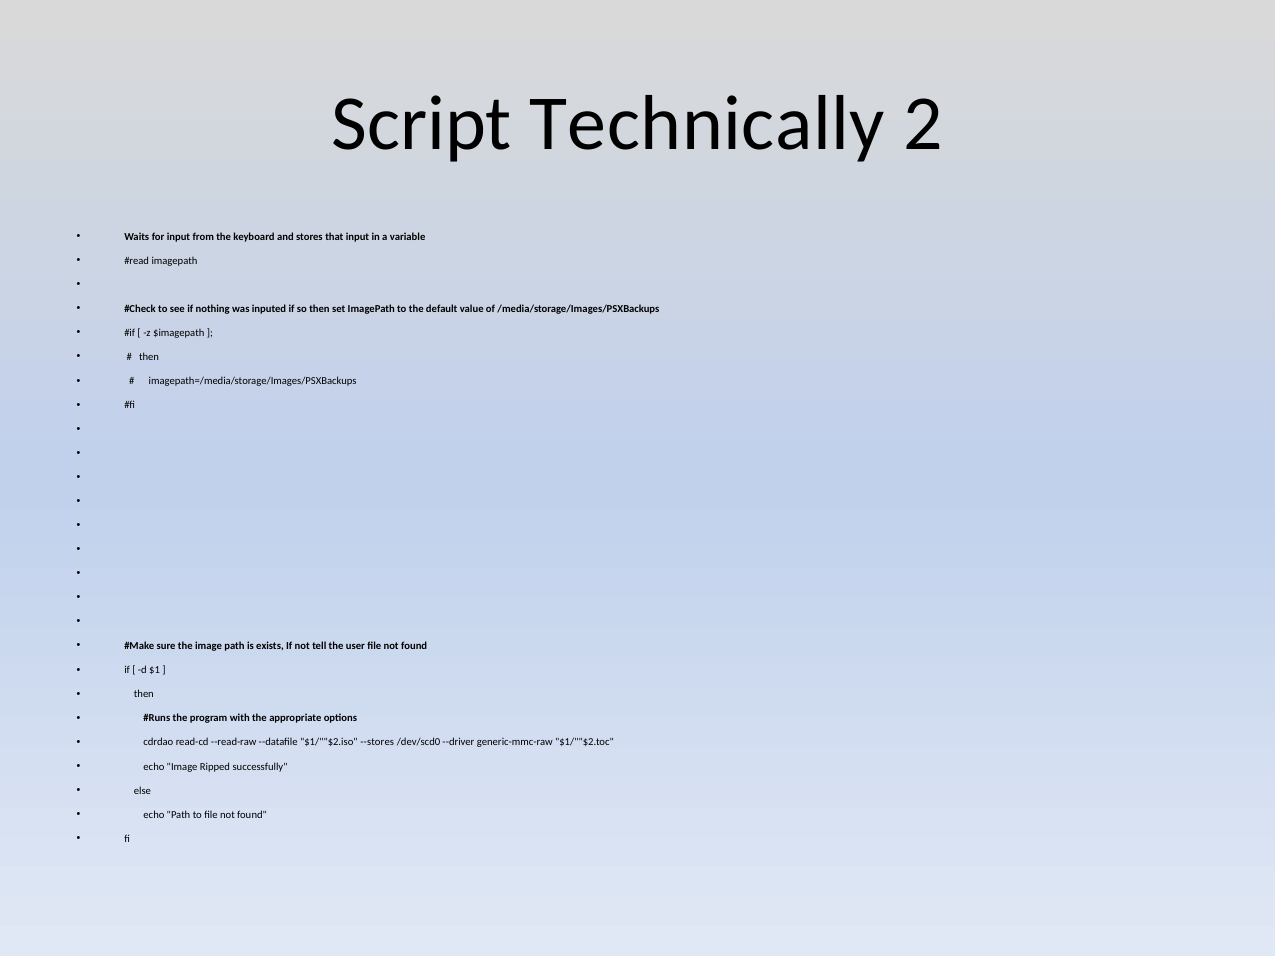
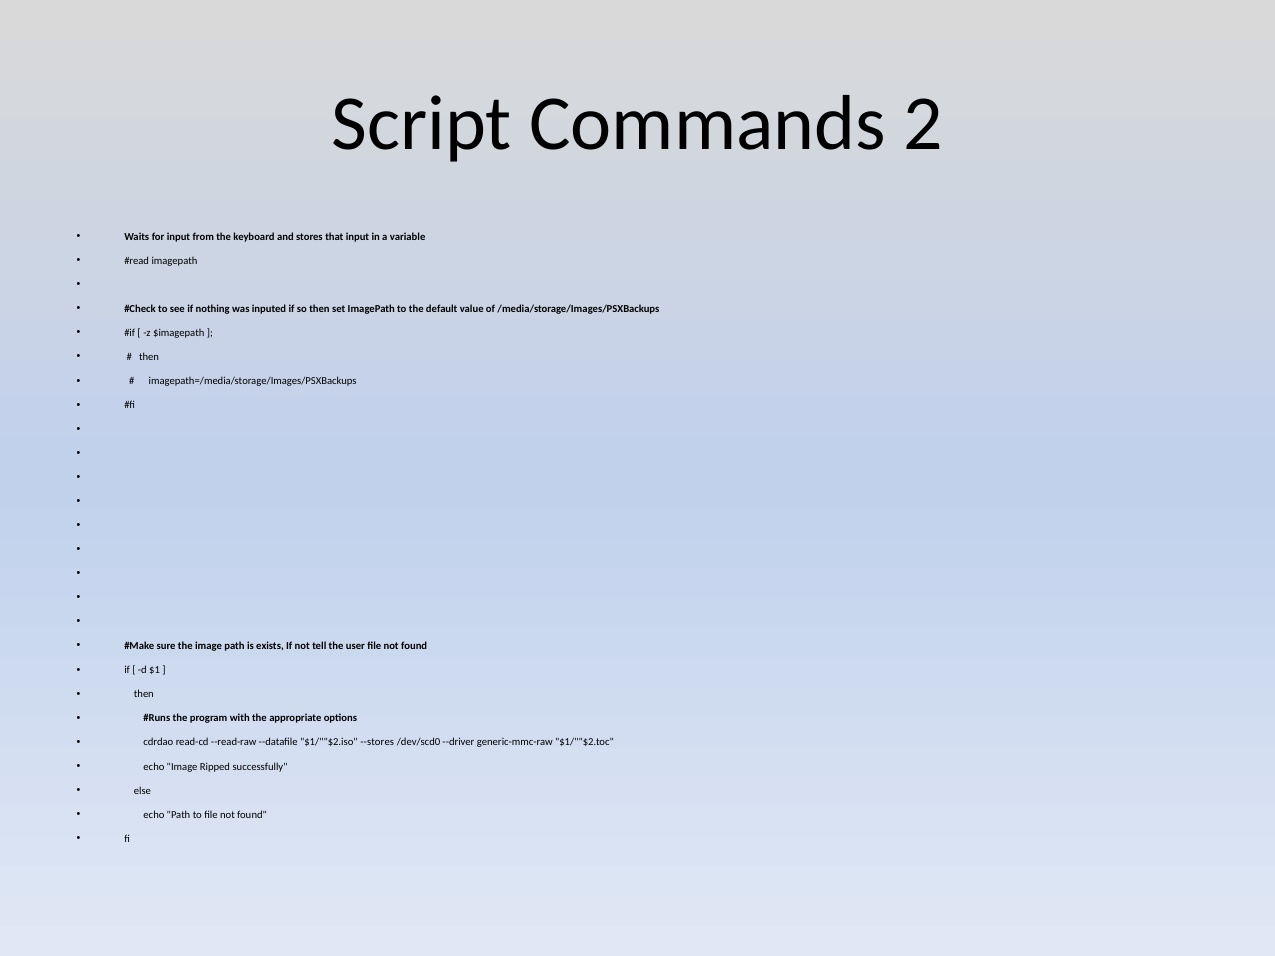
Technically: Technically -> Commands (708, 123)
